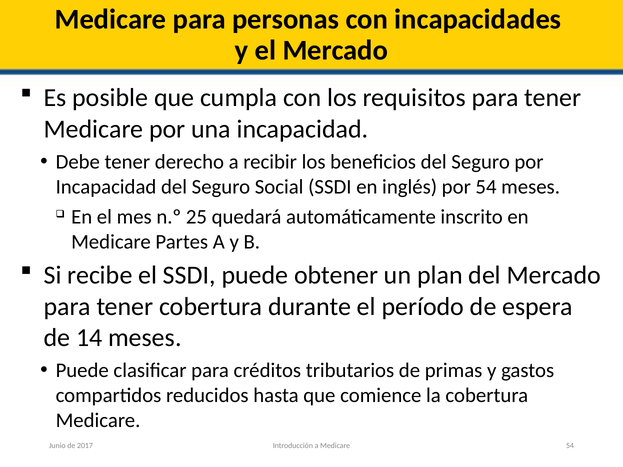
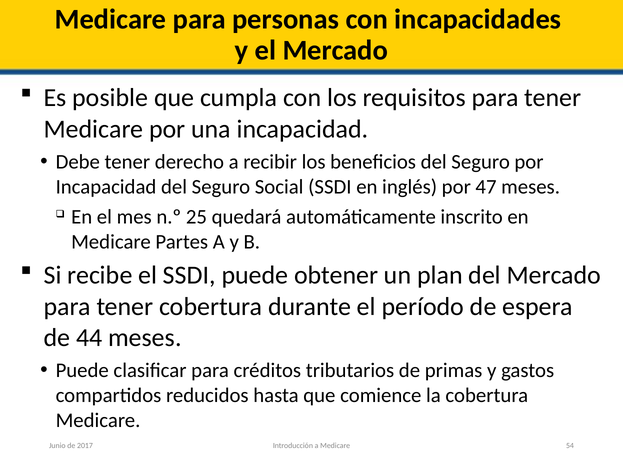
por 54: 54 -> 47 (486, 187)
14: 14 -> 44 (89, 338)
